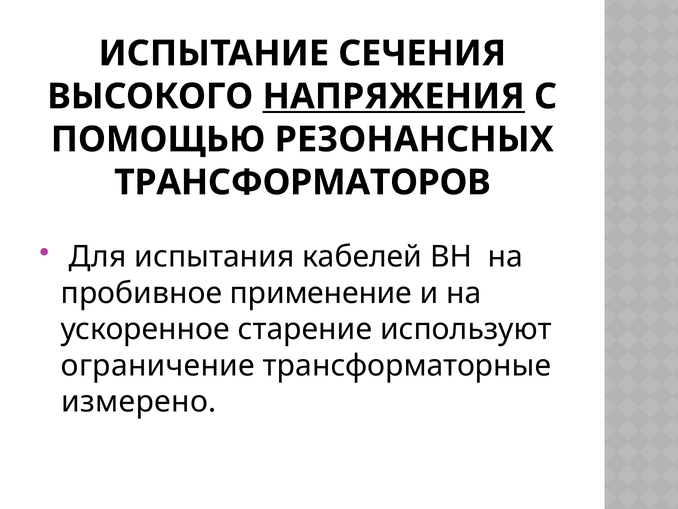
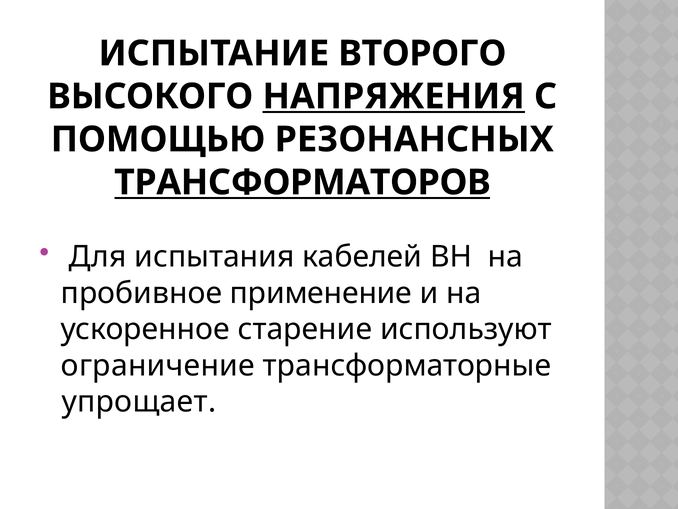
СЕЧЕНИЯ: СЕЧЕНИЯ -> ВТОРОГО (422, 53)
ТРАНСФОРМАТОРОВ underline: none -> present (302, 182)
измерено: измерено -> упрощает (139, 401)
